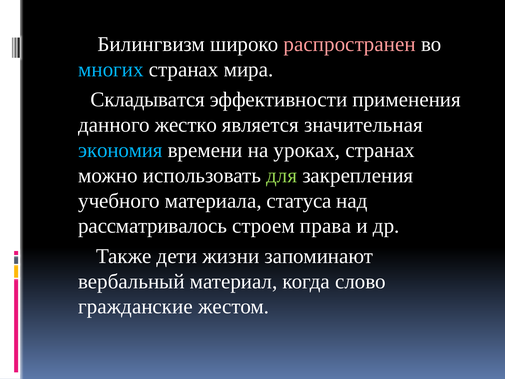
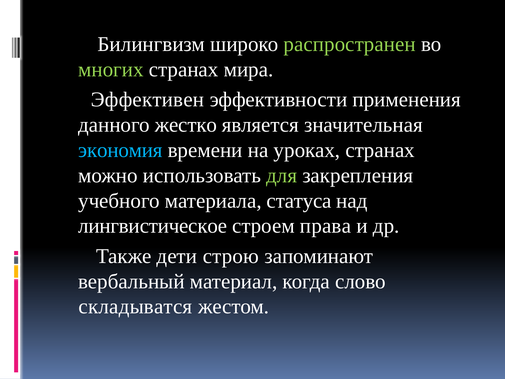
распространен colour: pink -> light green (350, 44)
многих colour: light blue -> light green (111, 69)
Складыватся: Складыватся -> Эффективен (148, 100)
рассматривалось: рассматривалось -> лингвистическое (153, 226)
жизни: жизни -> строю (231, 256)
гражданские: гражданские -> складыватся (135, 307)
